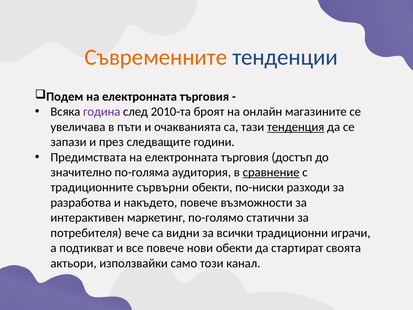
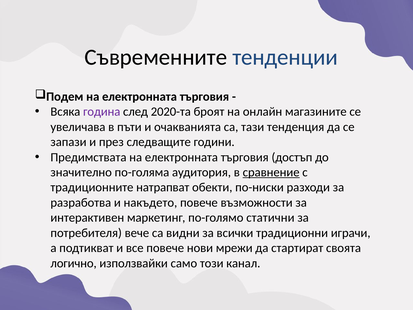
Съвременните colour: orange -> black (156, 57)
2010-та: 2010-та -> 2020-та (171, 112)
тенденция underline: present -> none (296, 127)
сървърни: сървърни -> натрапват (163, 187)
нови обекти: обекти -> мрежи (234, 248)
актьори: актьори -> логично (74, 263)
